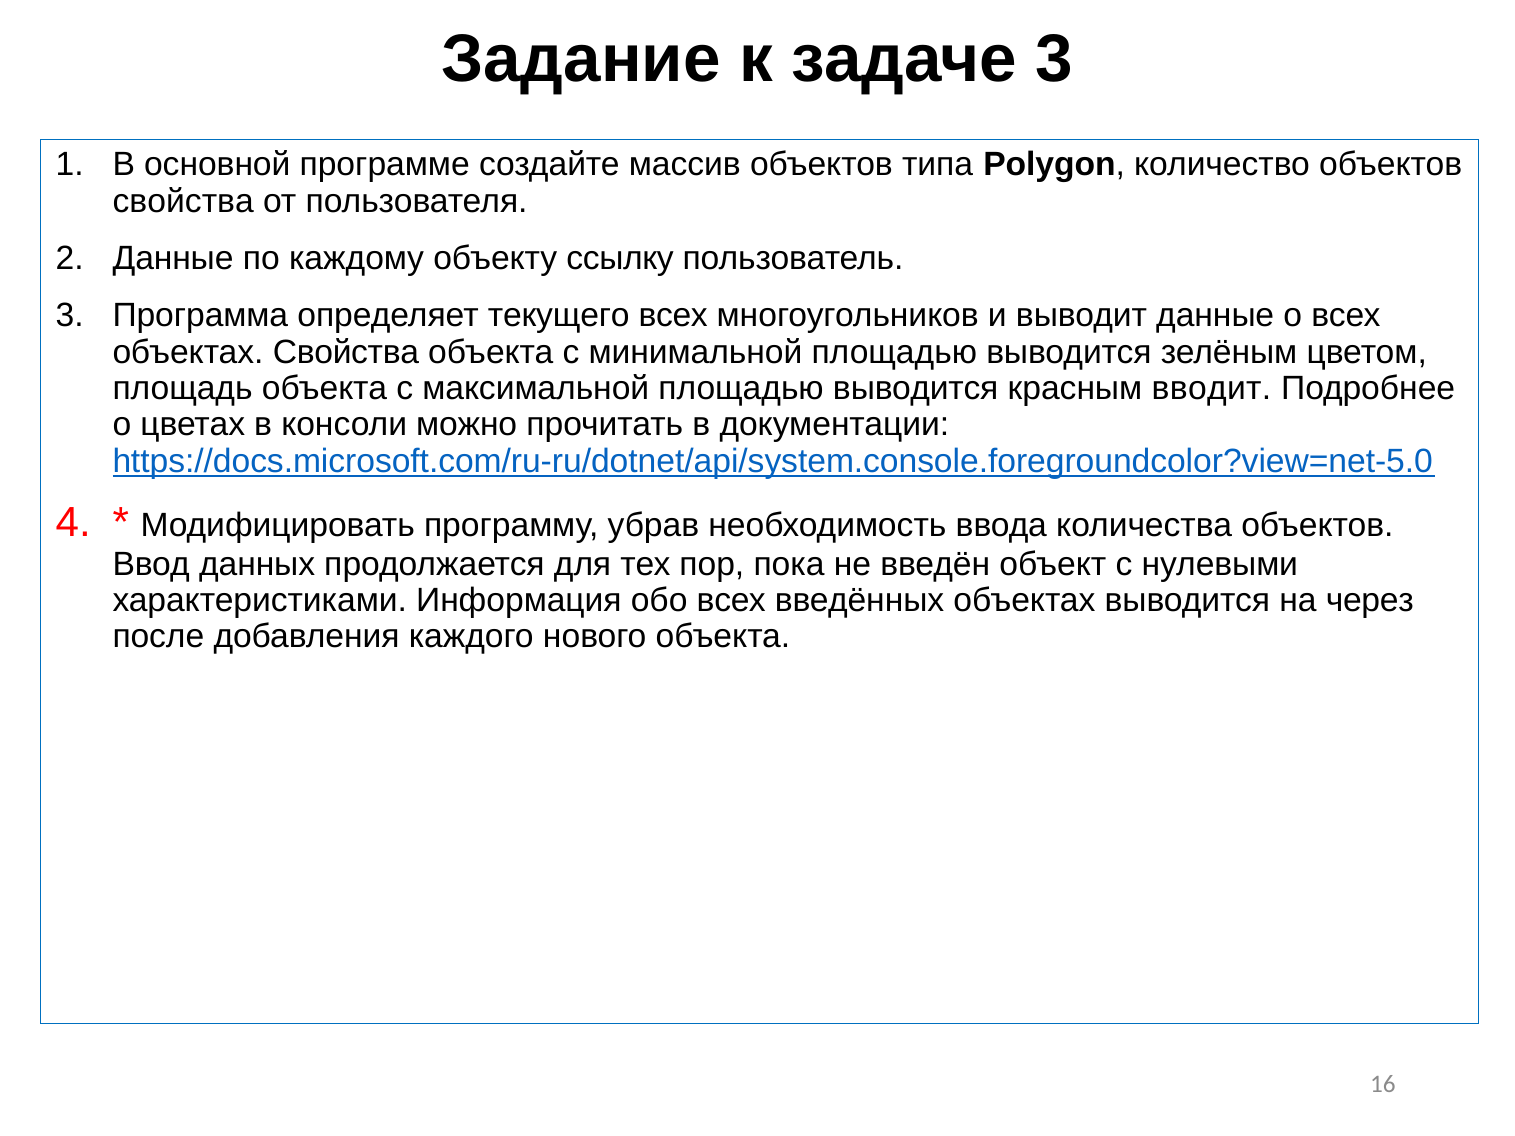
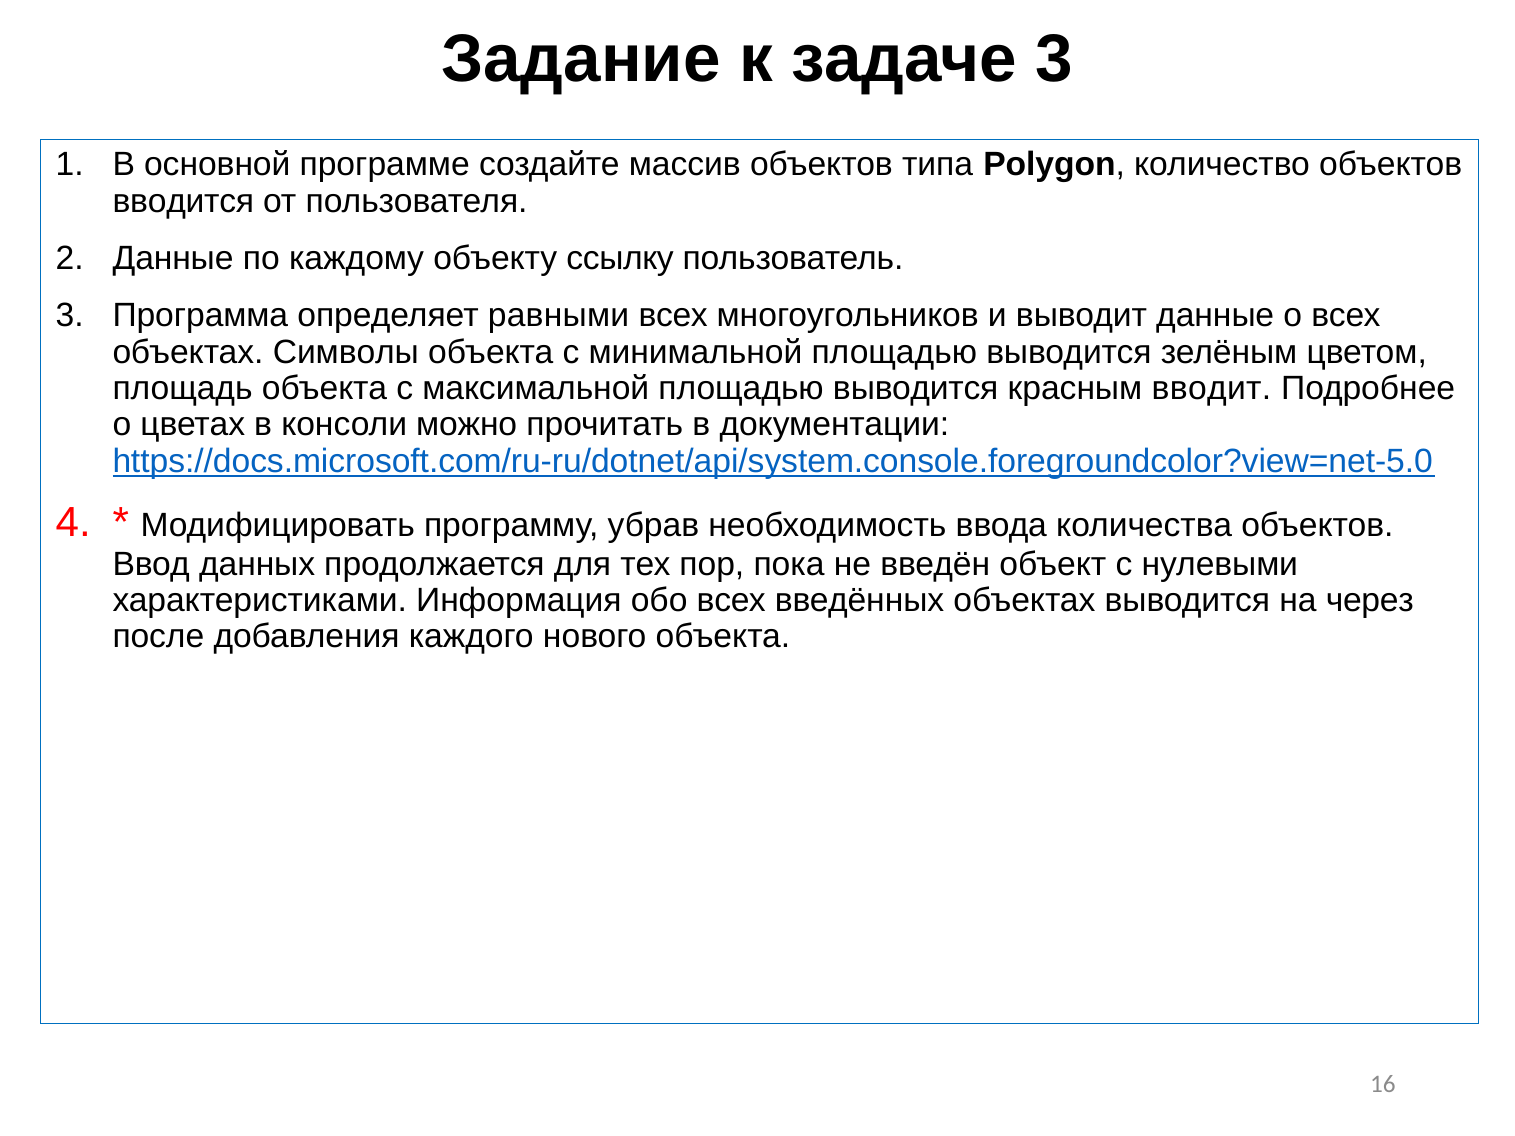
свойства: свойства -> вводится (183, 201)
текущего: текущего -> равными (558, 316)
объектах Свойства: Свойства -> Символы (346, 352)
